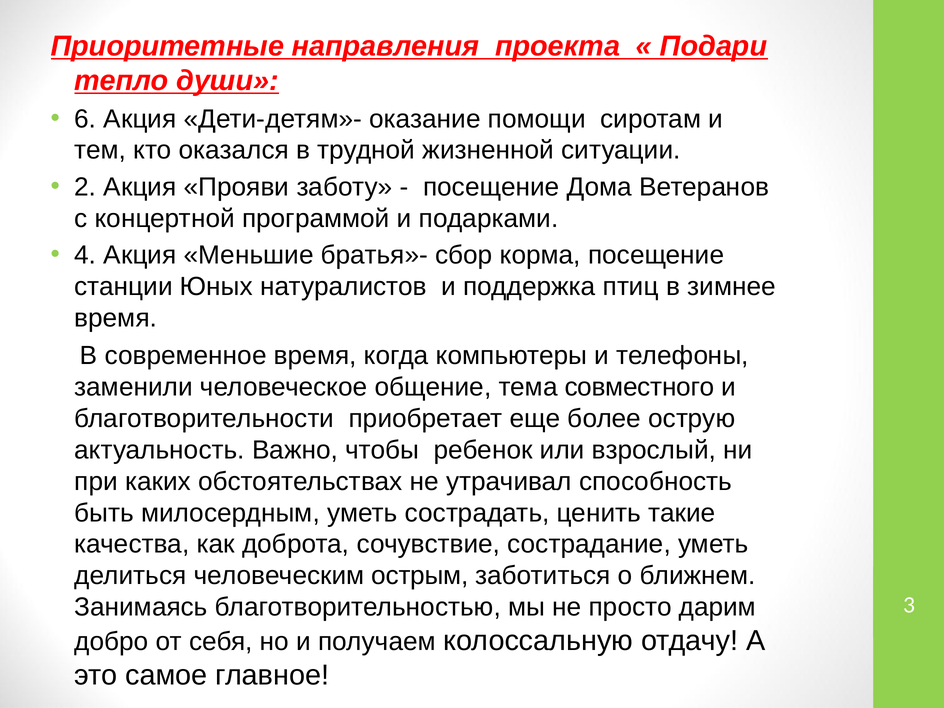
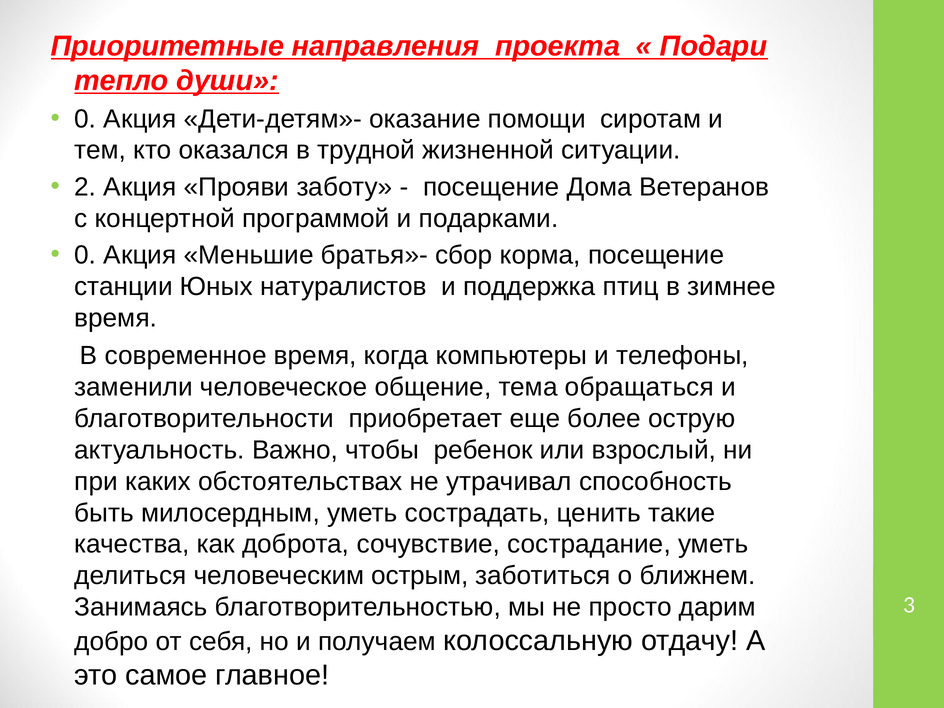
6: 6 -> 0 (85, 119)
4: 4 -> 0 (85, 255)
совместного: совместного -> обращаться (639, 387)
